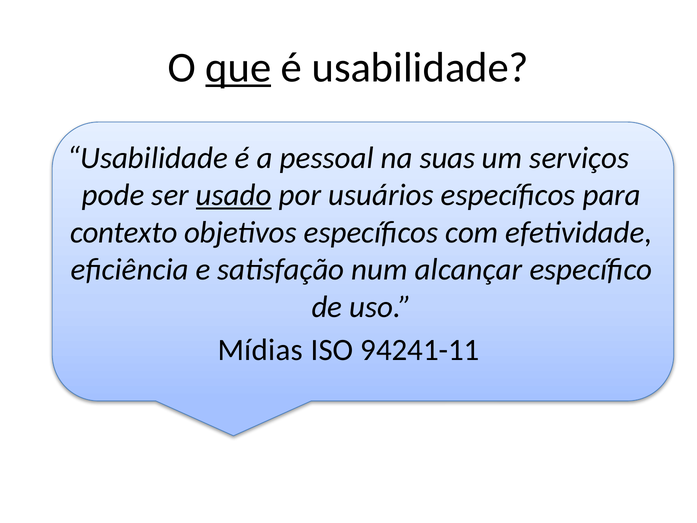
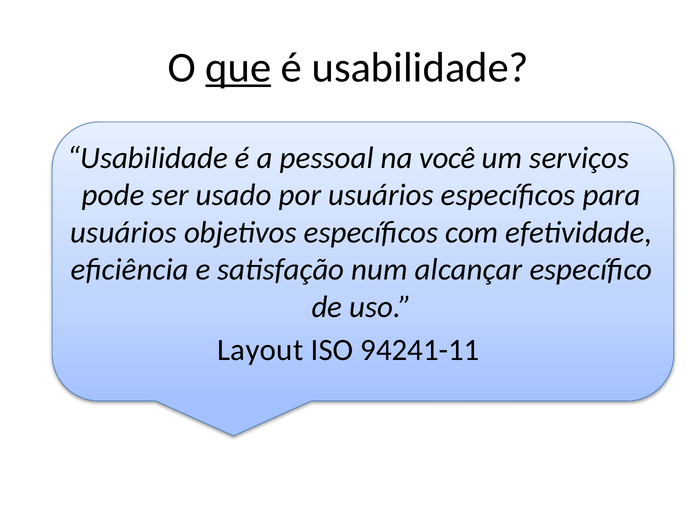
suas: suas -> você (448, 158)
usado underline: present -> none (234, 195)
contexto: contexto -> usuários (124, 232)
Mídias: Mídias -> Layout (260, 350)
